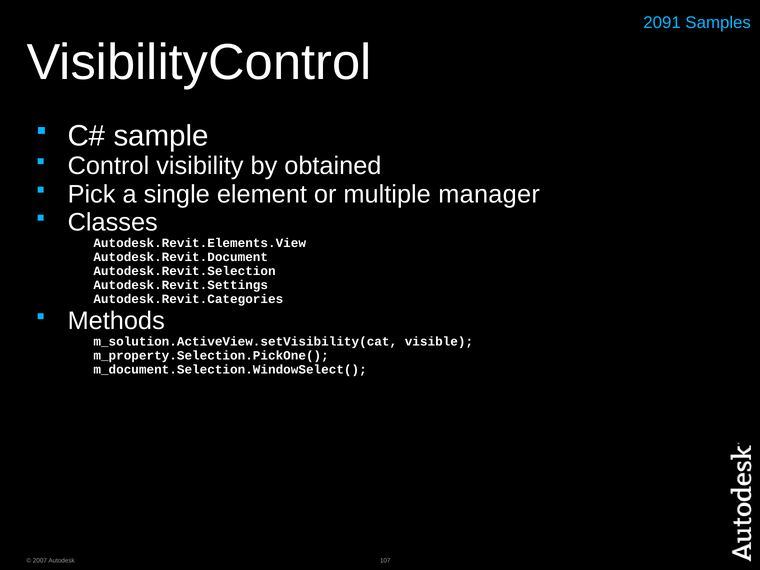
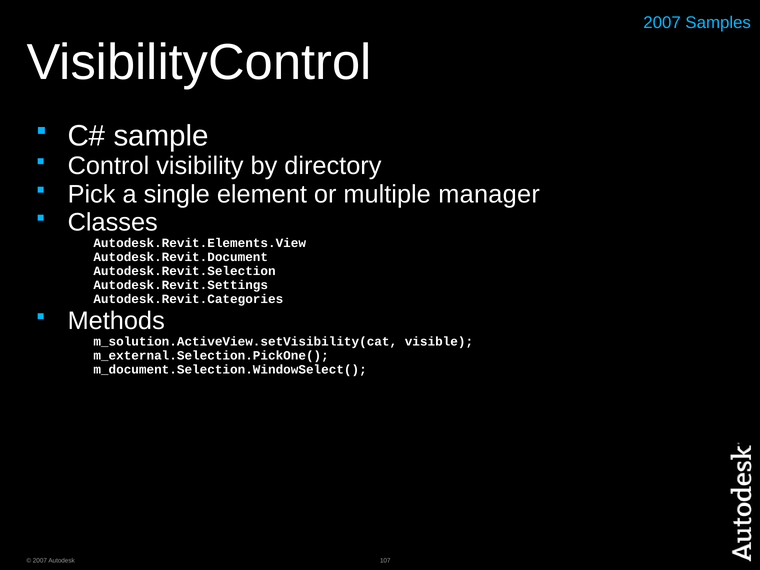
2091: 2091 -> 2007 (662, 23)
obtained: obtained -> directory (333, 166)
m_property.Selection.PickOne(: m_property.Selection.PickOne( -> m_external.Selection.PickOne( (211, 356)
